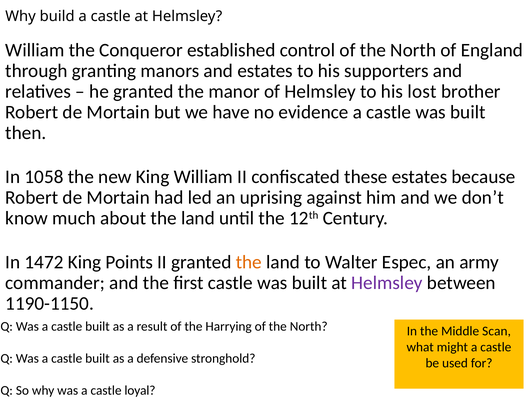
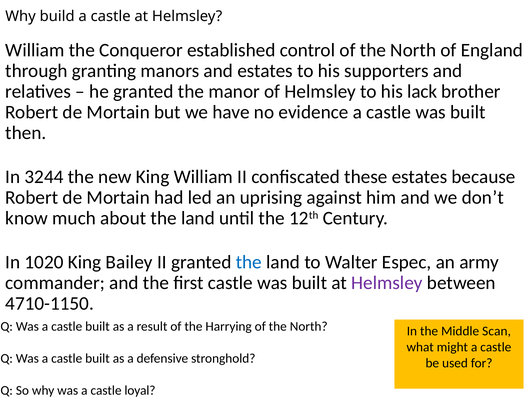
lost: lost -> lack (422, 92)
1058: 1058 -> 3244 (44, 177)
1472: 1472 -> 1020 (44, 262)
Points: Points -> Bailey (129, 262)
the colour: orange -> blue (249, 262)
1190-1150: 1190-1150 -> 4710-1150 (50, 303)
